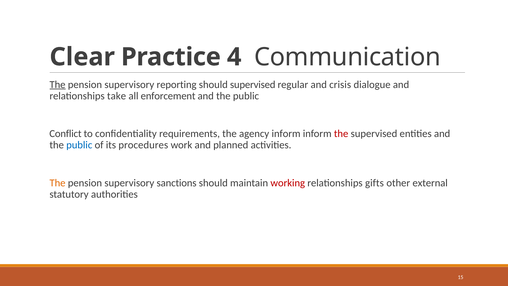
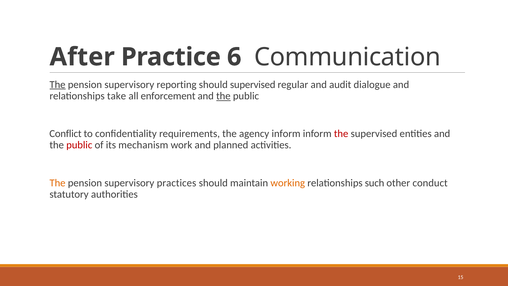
Clear: Clear -> After (82, 57)
4: 4 -> 6 (234, 57)
crisis: crisis -> audit (340, 84)
the underline: none -> present (223, 96)
public colour: blue -> red (79, 145)
procedures: procedures -> mechanism (143, 145)
sanctions: sanctions -> practices (176, 183)
working colour: red -> orange (288, 183)
gifts: gifts -> such (375, 183)
external: external -> conduct (430, 183)
